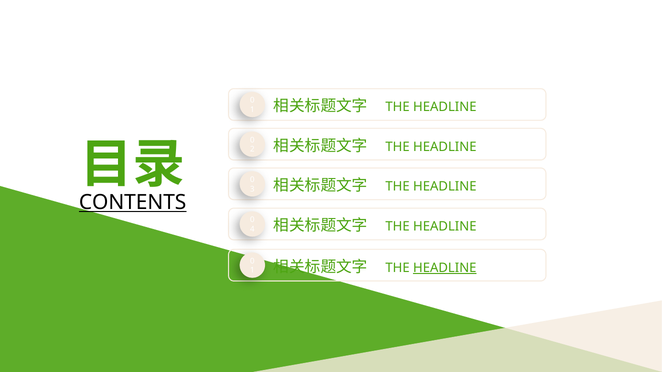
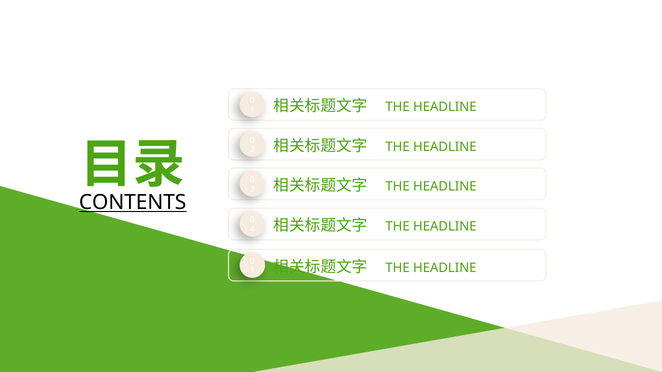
HEADLINE underline: present -> none (445, 268)
